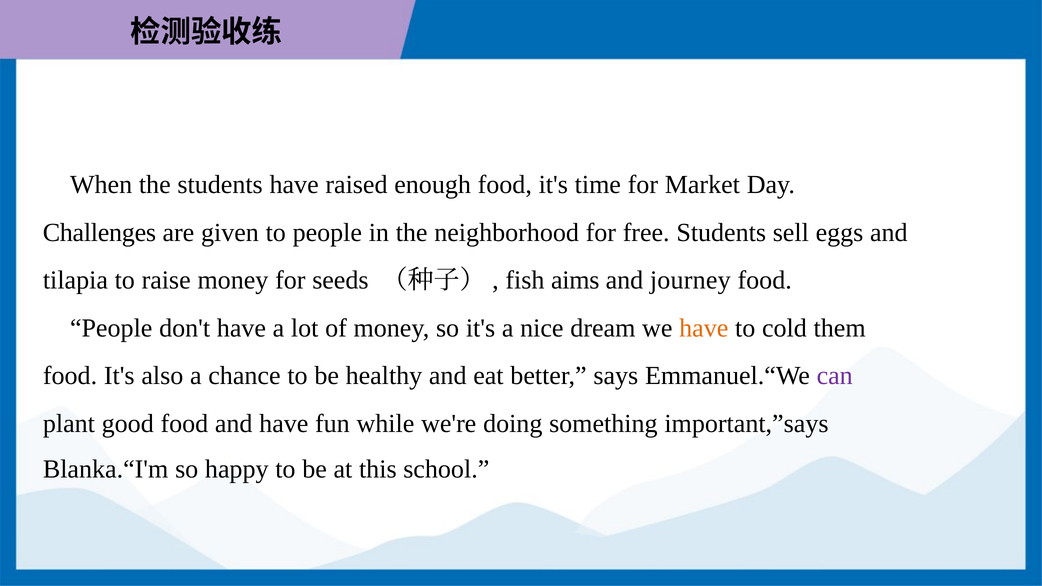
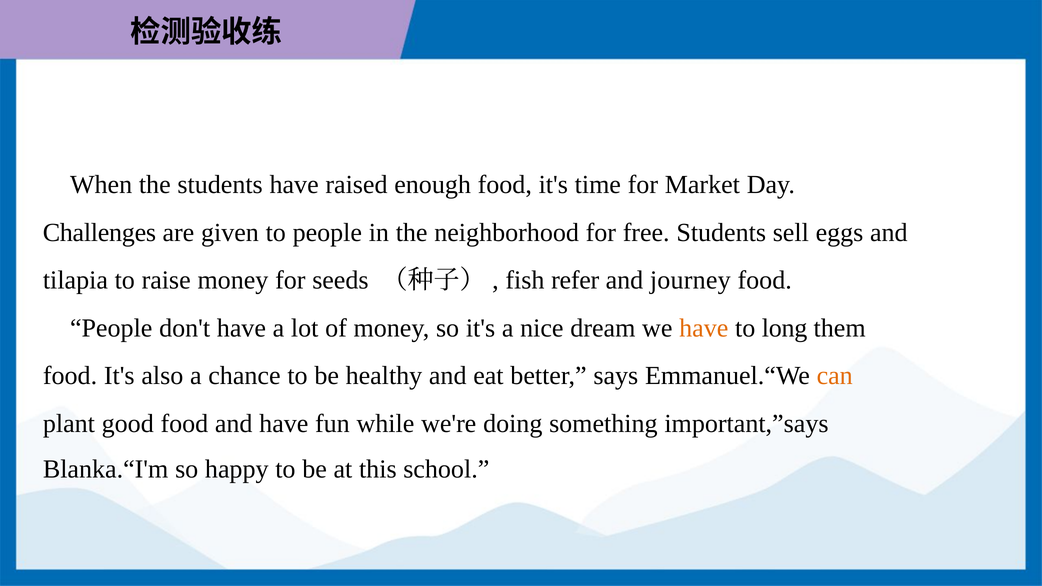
aims: aims -> refer (575, 280)
cold: cold -> long (785, 328)
can colour: purple -> orange (835, 376)
